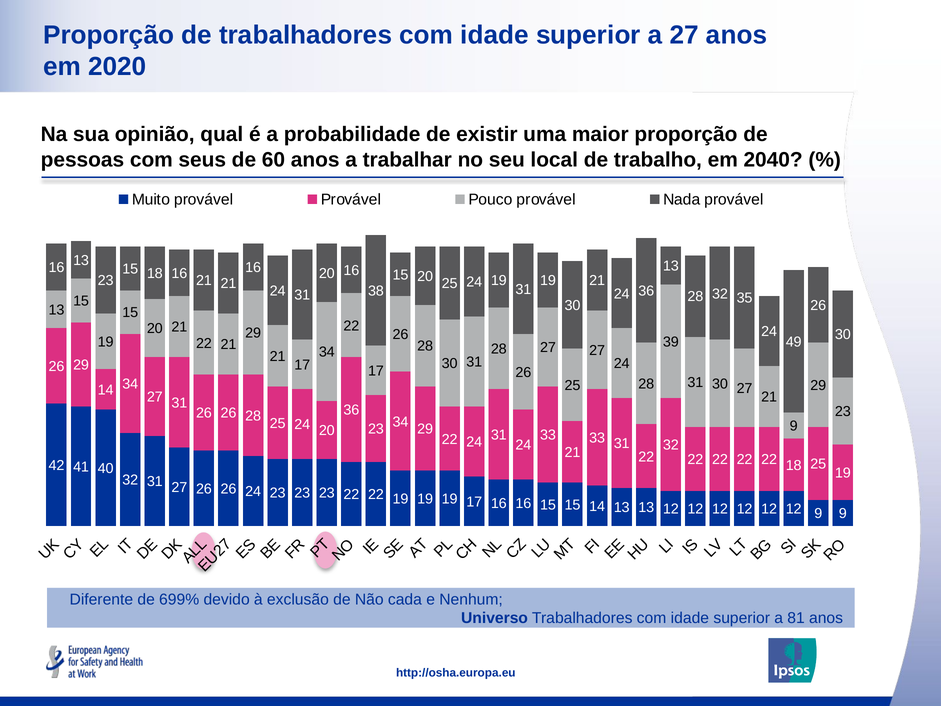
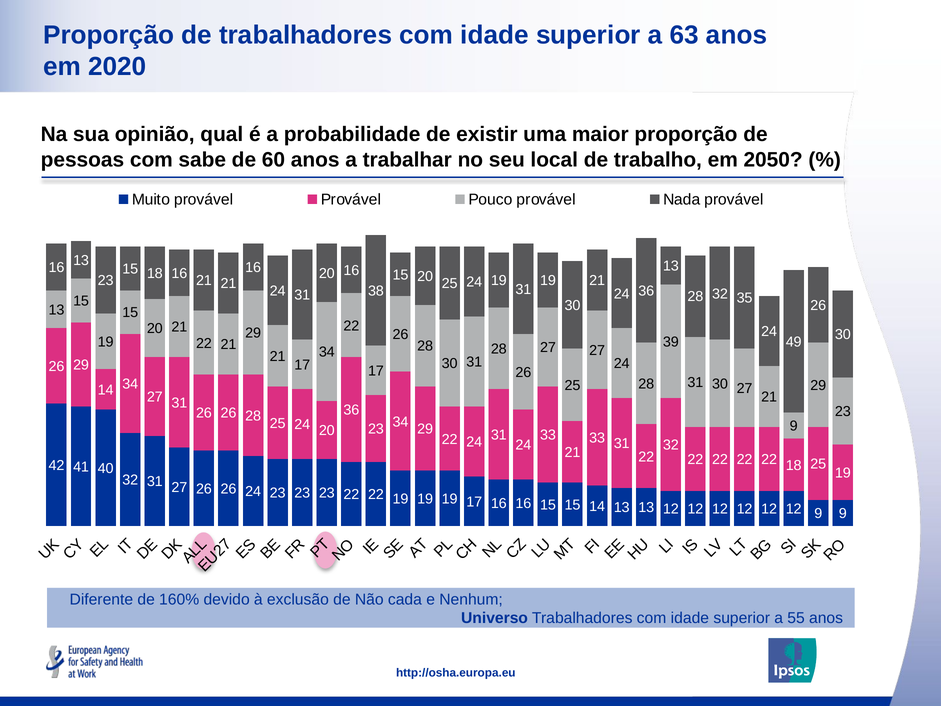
a 27: 27 -> 63 (684, 35)
seus: seus -> sabe (202, 160)
2040: 2040 -> 2050 (773, 160)
699%: 699% -> 160% (179, 599)
81: 81 -> 55 (796, 618)
